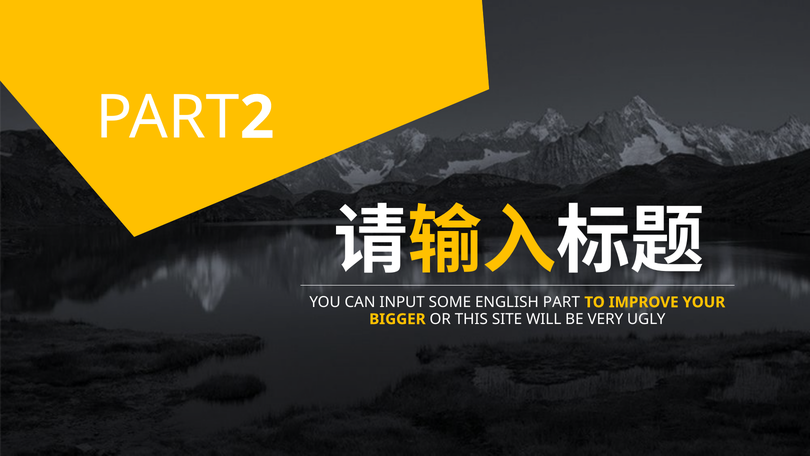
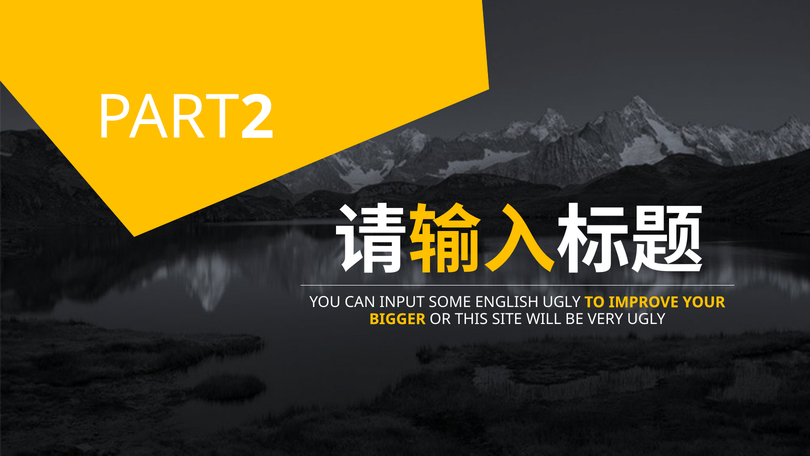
ENGLISH PART: PART -> UGLY (562, 302)
